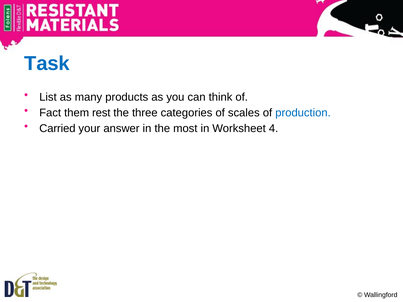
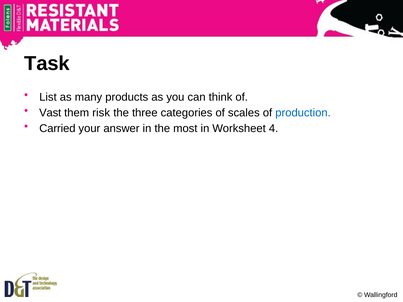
Task colour: blue -> black (47, 63)
Fact: Fact -> Vast (50, 113)
rest: rest -> risk (101, 113)
